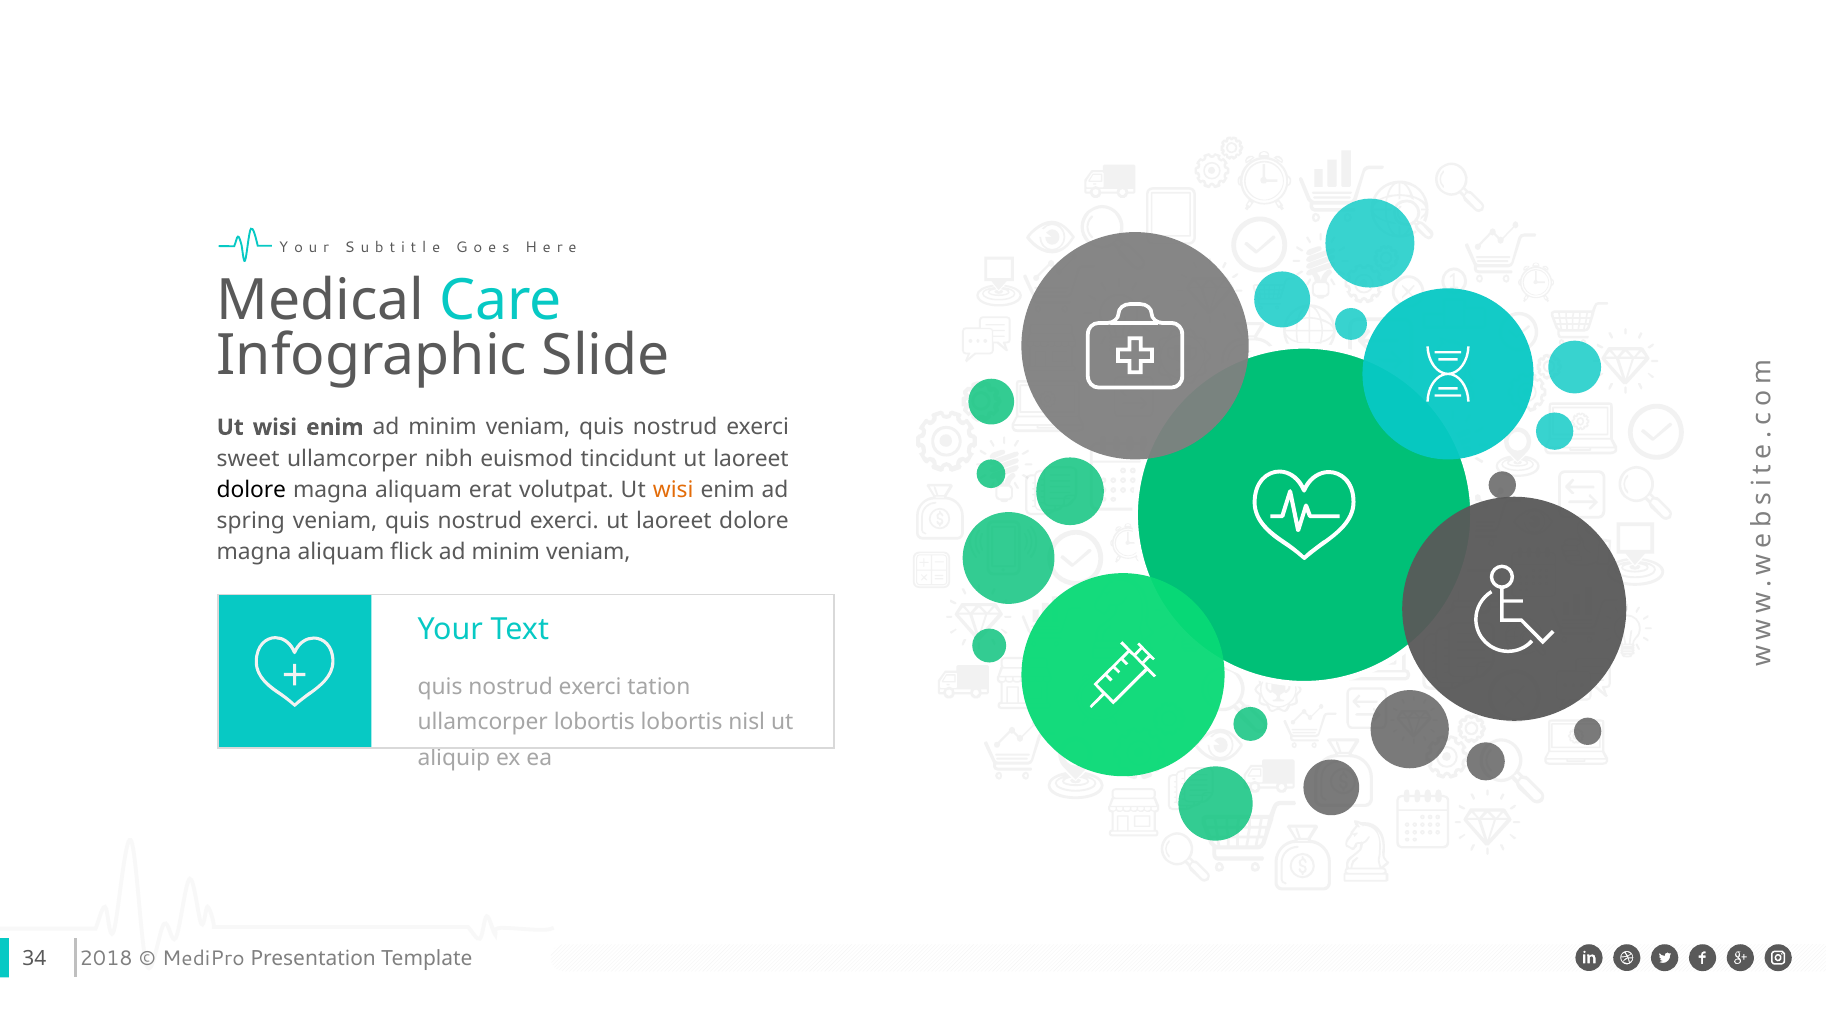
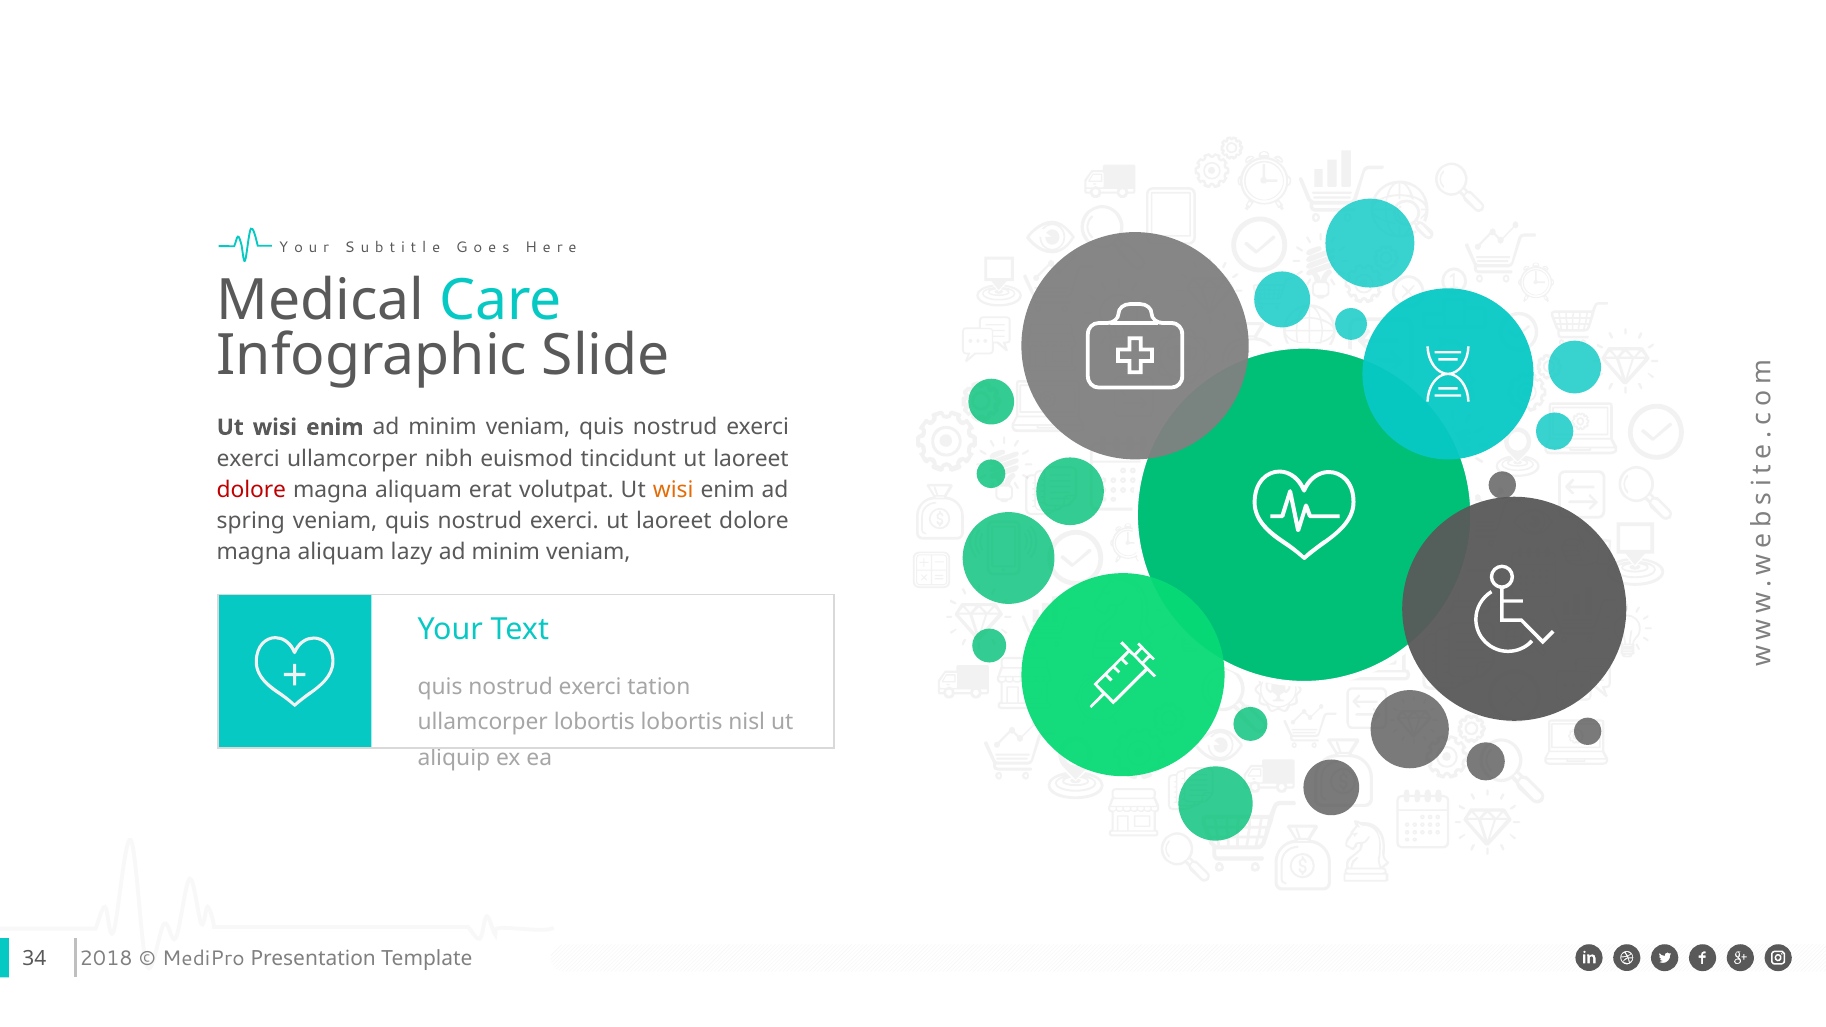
sweet: sweet -> exerci (248, 459)
dolore colour: black -> red (251, 490)
flick: flick -> lazy (412, 552)
